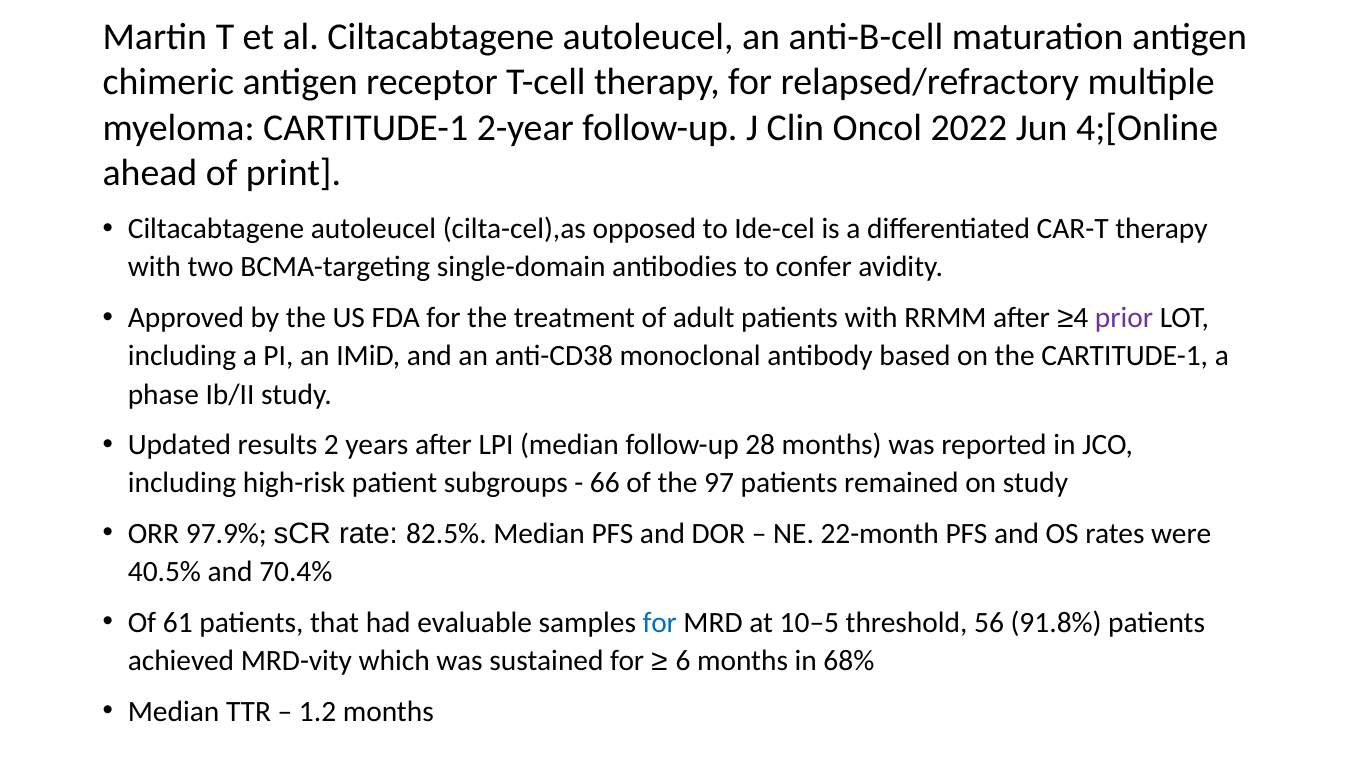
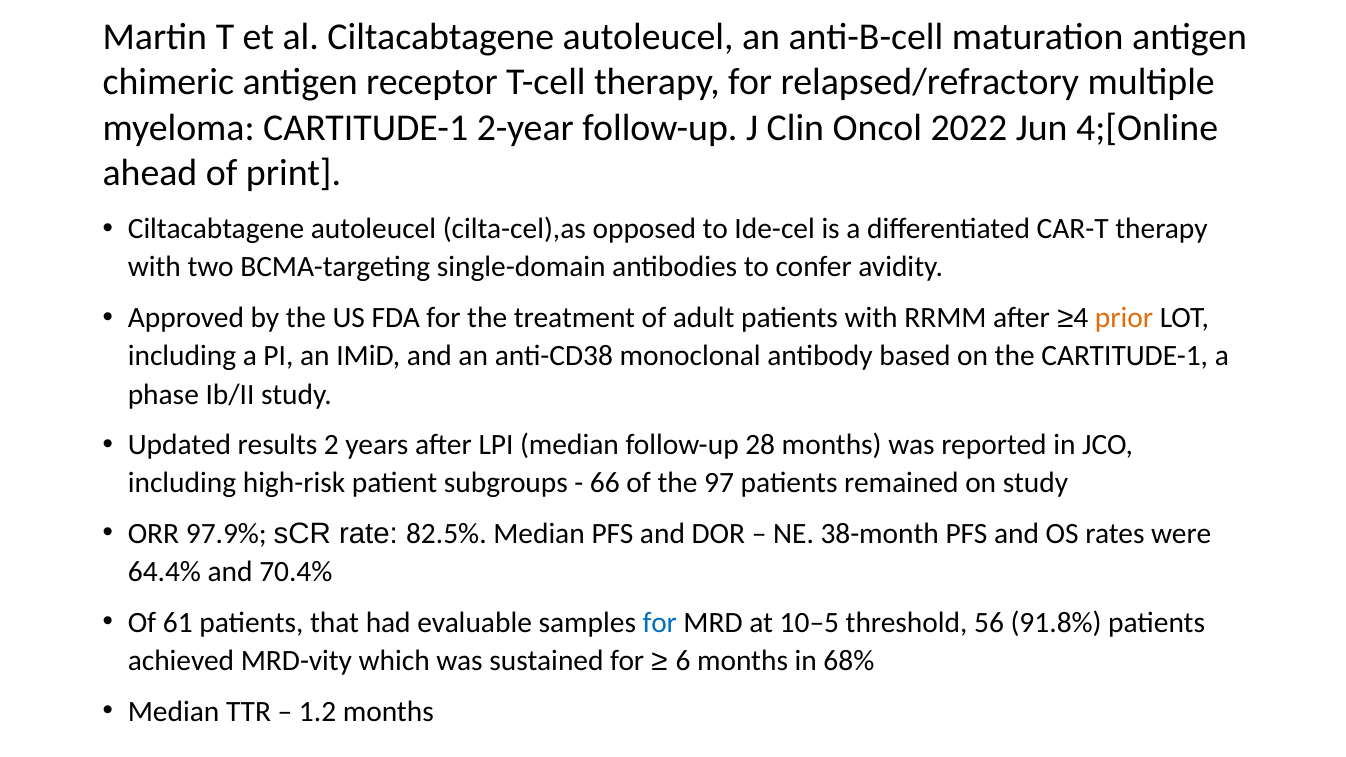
prior colour: purple -> orange (1124, 318)
22-month: 22-month -> 38-month (880, 534)
40.5%: 40.5% -> 64.4% (164, 572)
